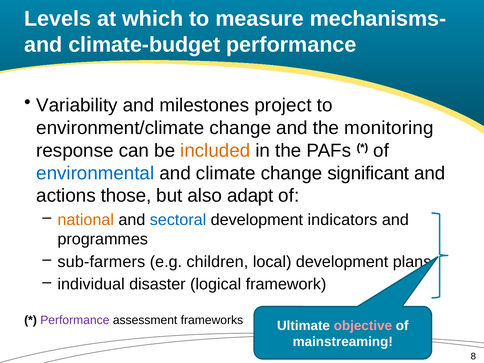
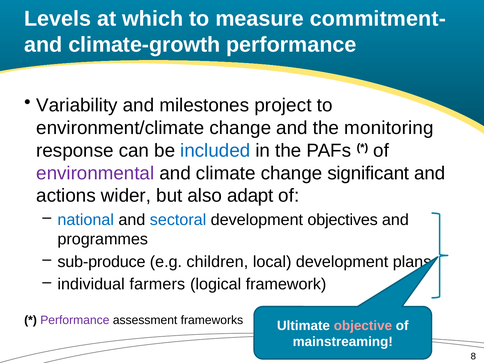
mechanisms-: mechanisms- -> commitment- (378, 19)
climate-budget: climate-budget -> climate-growth (144, 45)
included colour: orange -> blue (215, 151)
environmental colour: blue -> purple (95, 173)
those: those -> wider (126, 196)
national colour: orange -> blue (86, 220)
indicators: indicators -> objectives (343, 220)
sub-farmers: sub-farmers -> sub-produce (101, 262)
disaster: disaster -> farmers (157, 284)
